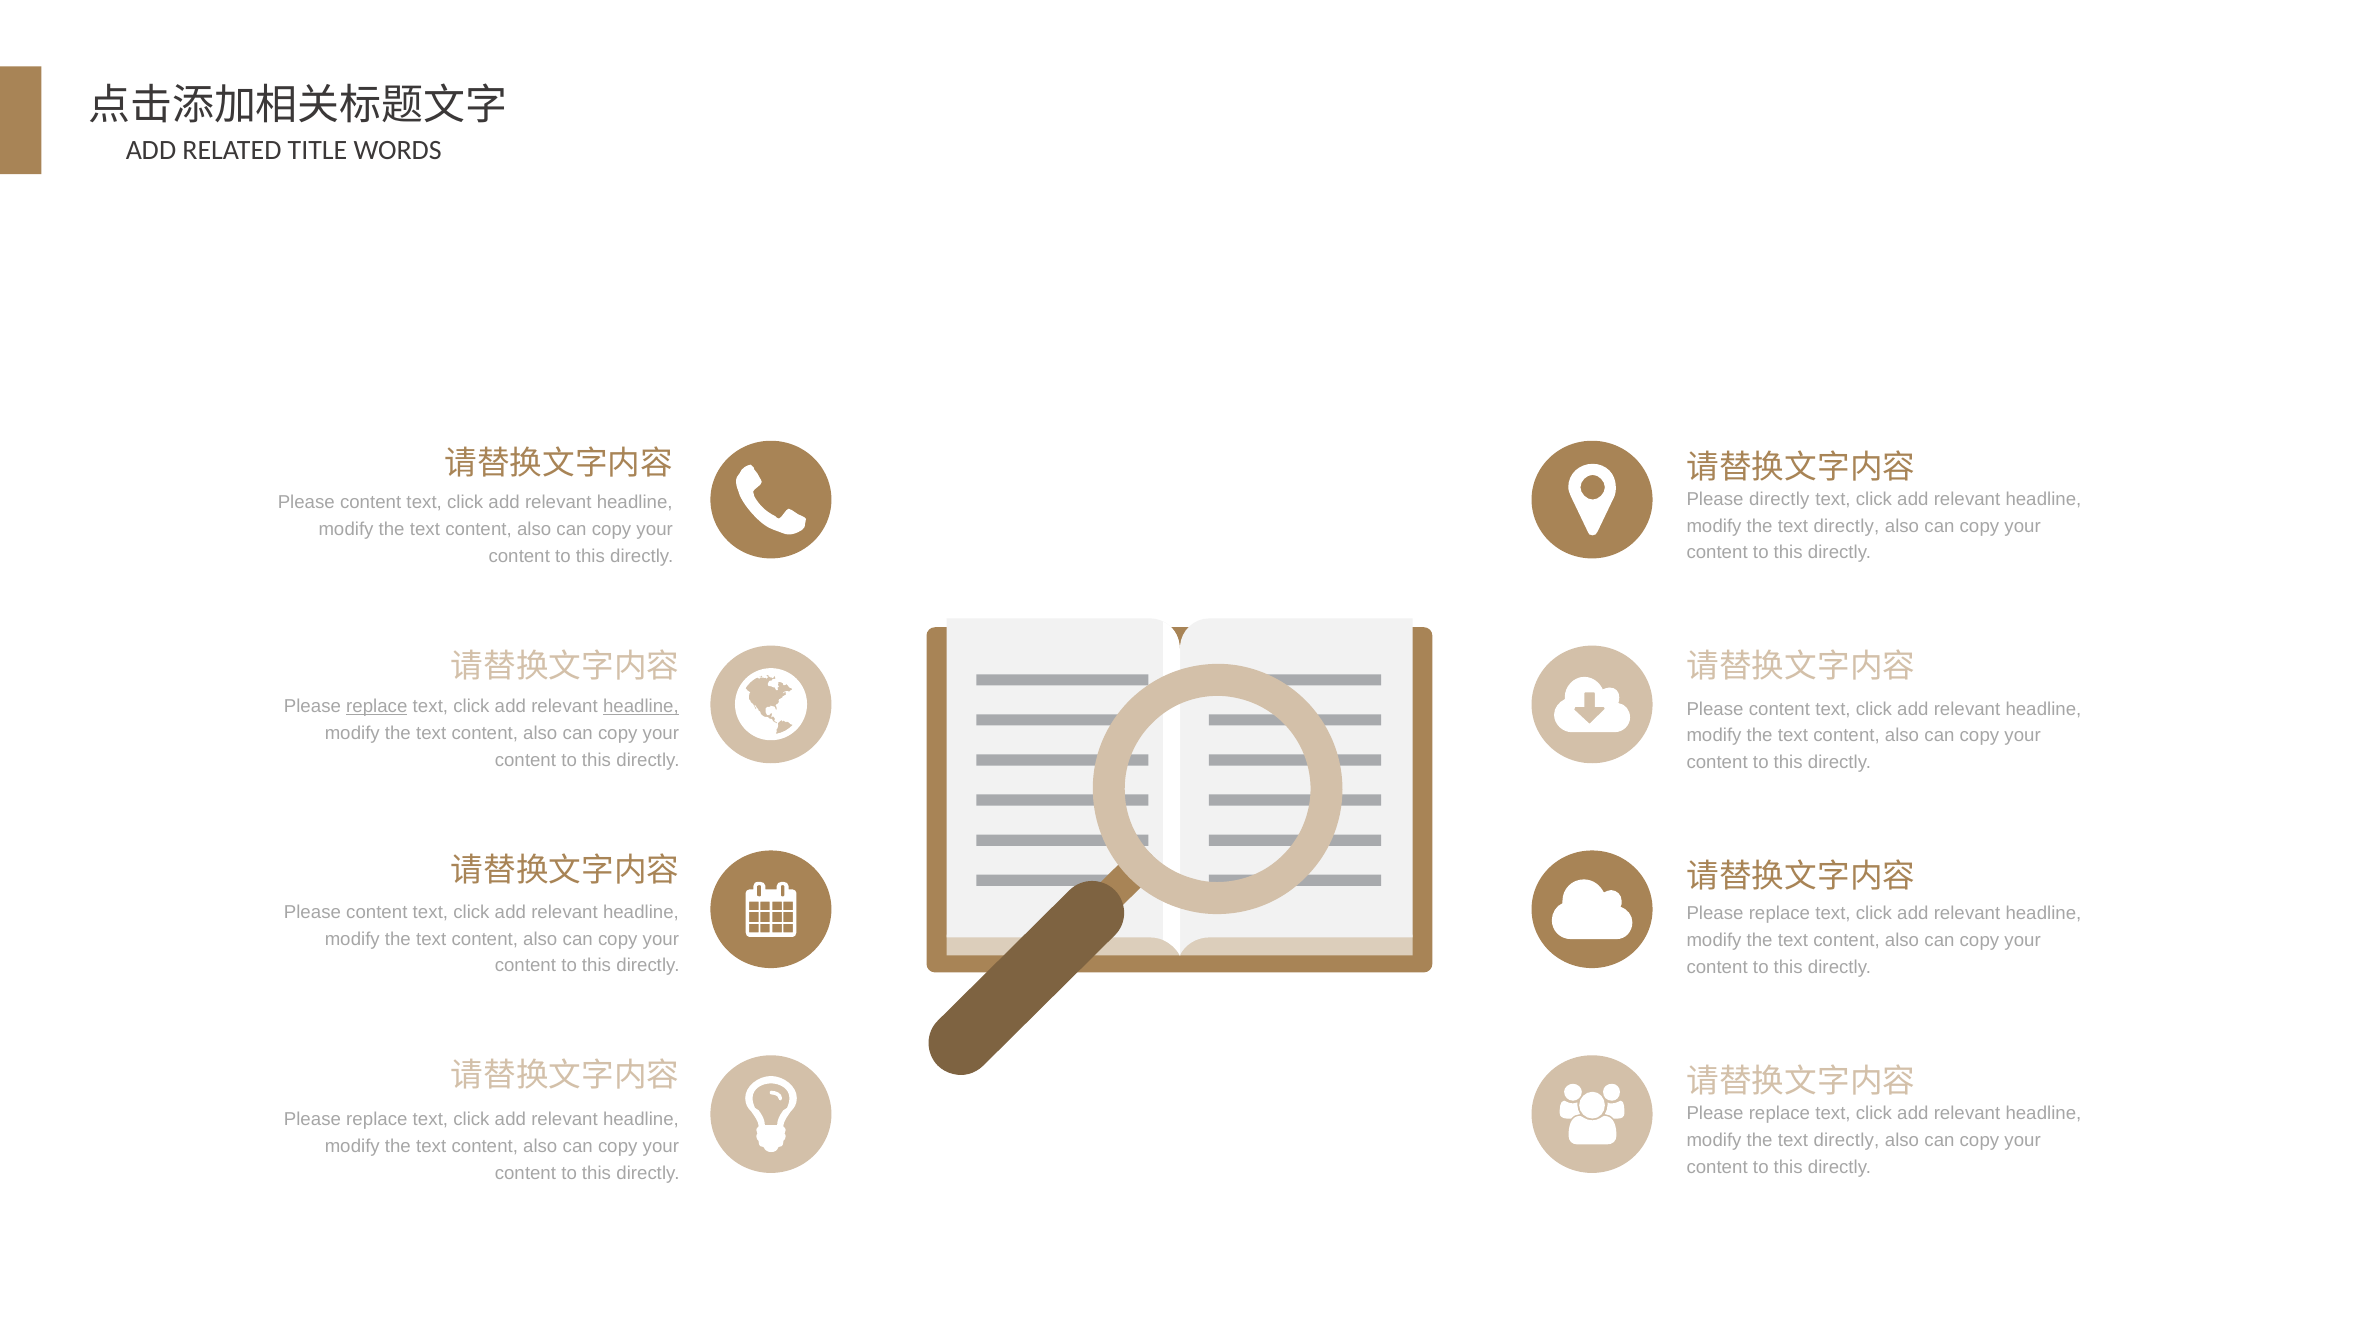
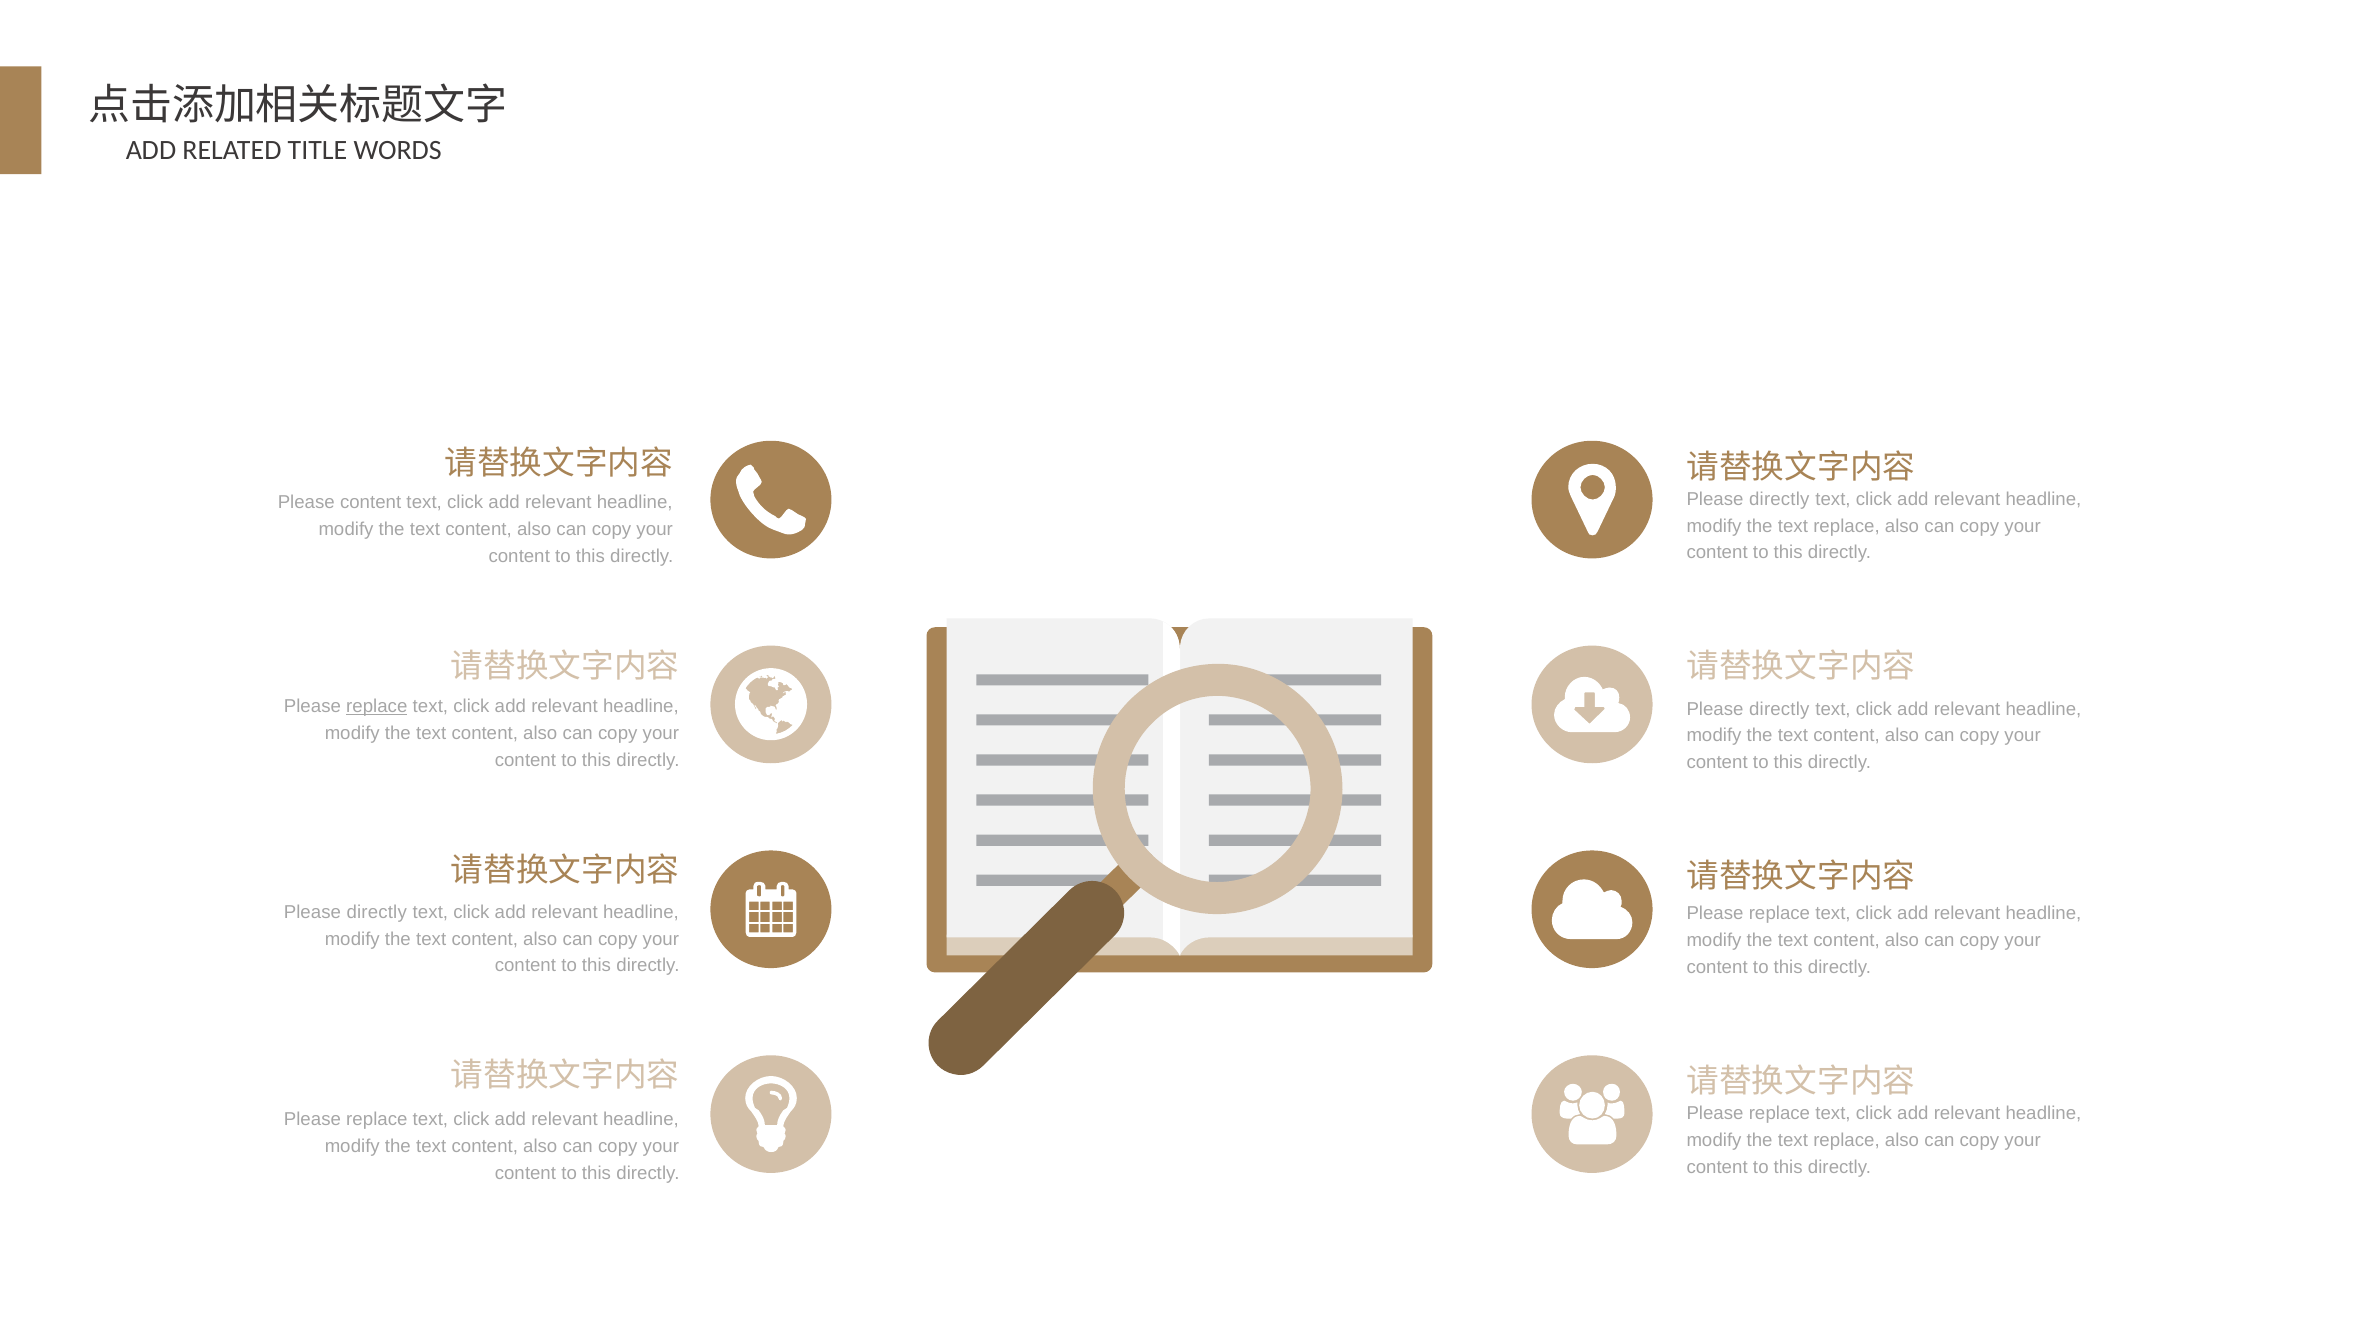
directly: directly -> replace (1847, 526)
headline underline: present -> none (641, 706)
content: content -> directly (1779, 709)
content: content -> directly (377, 912)
directly: directly -> replace (1847, 1140)
